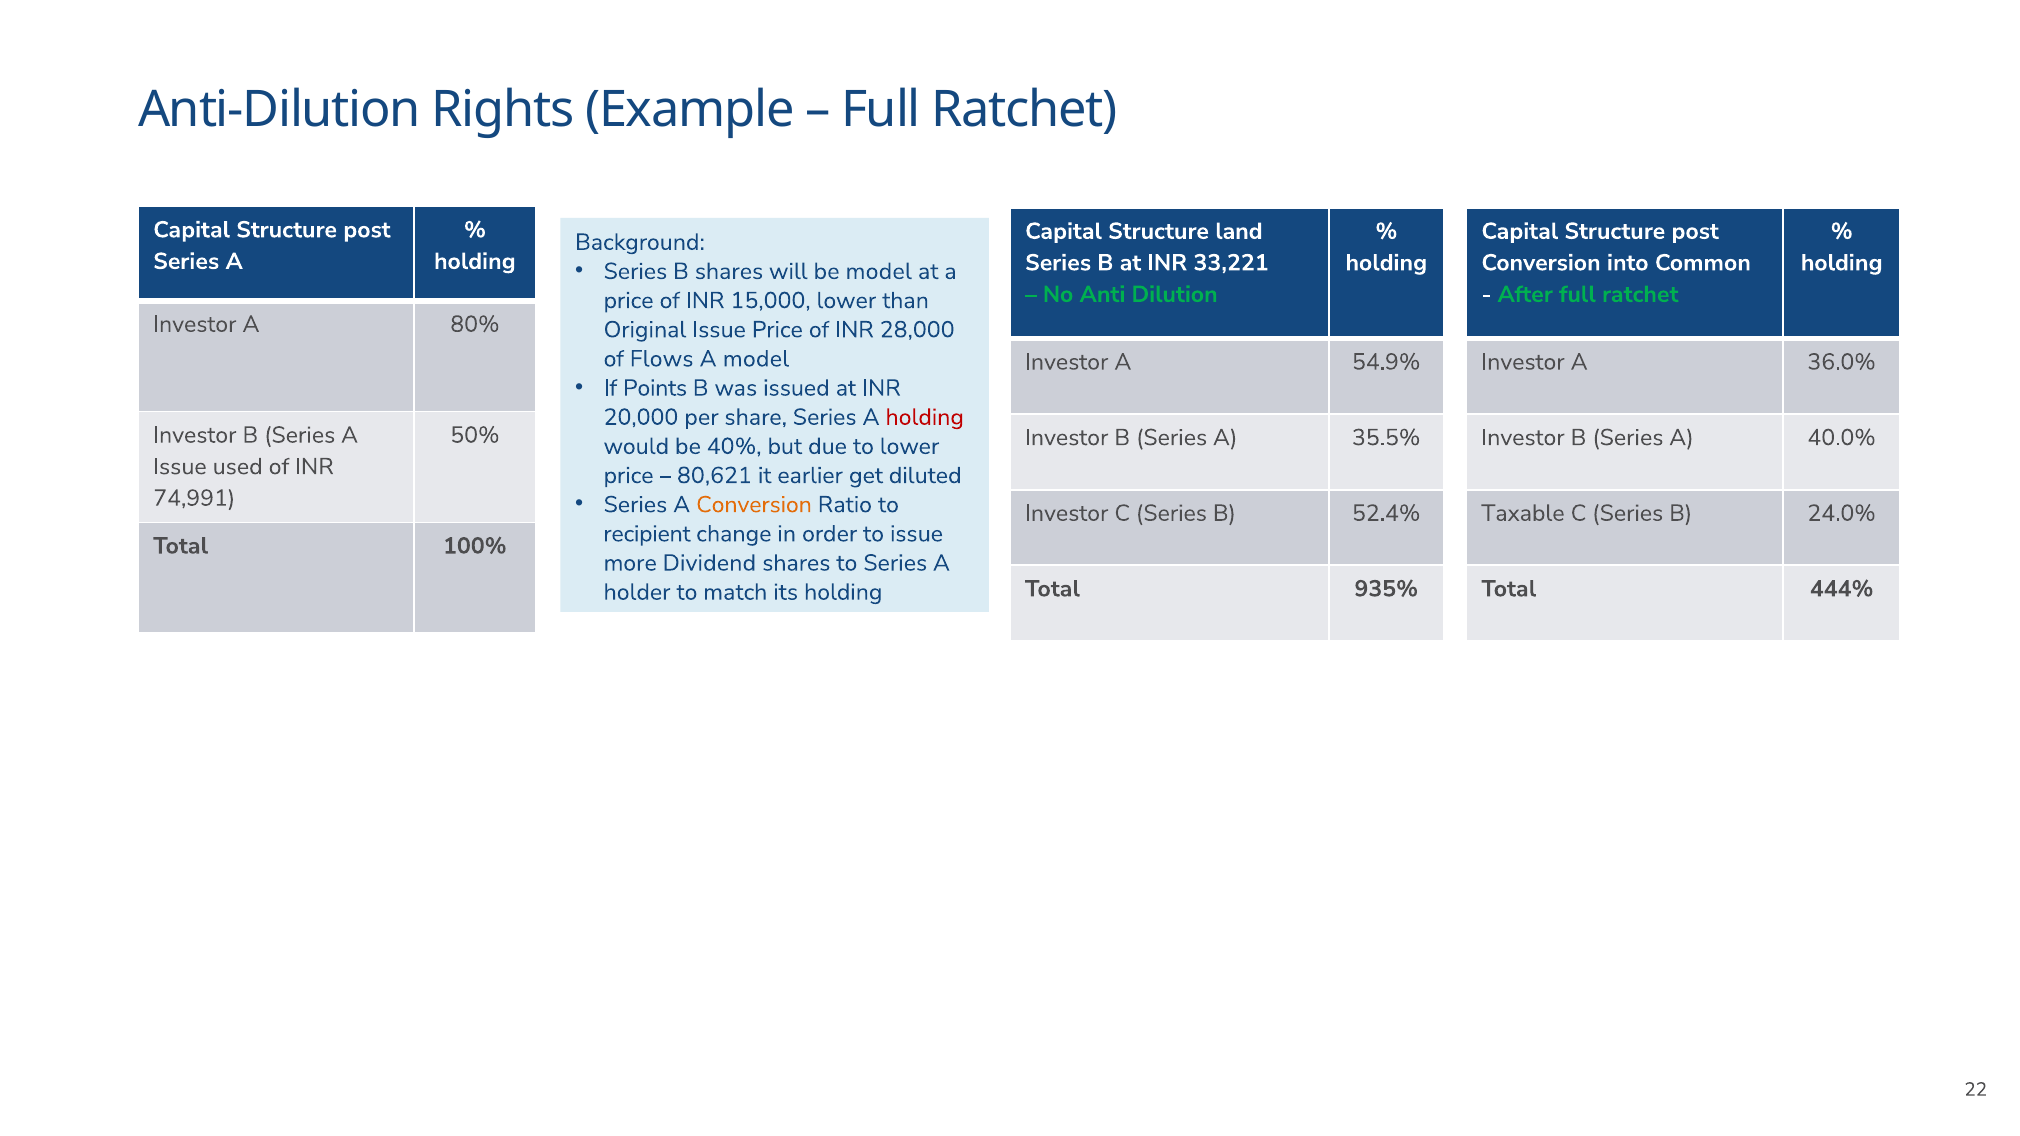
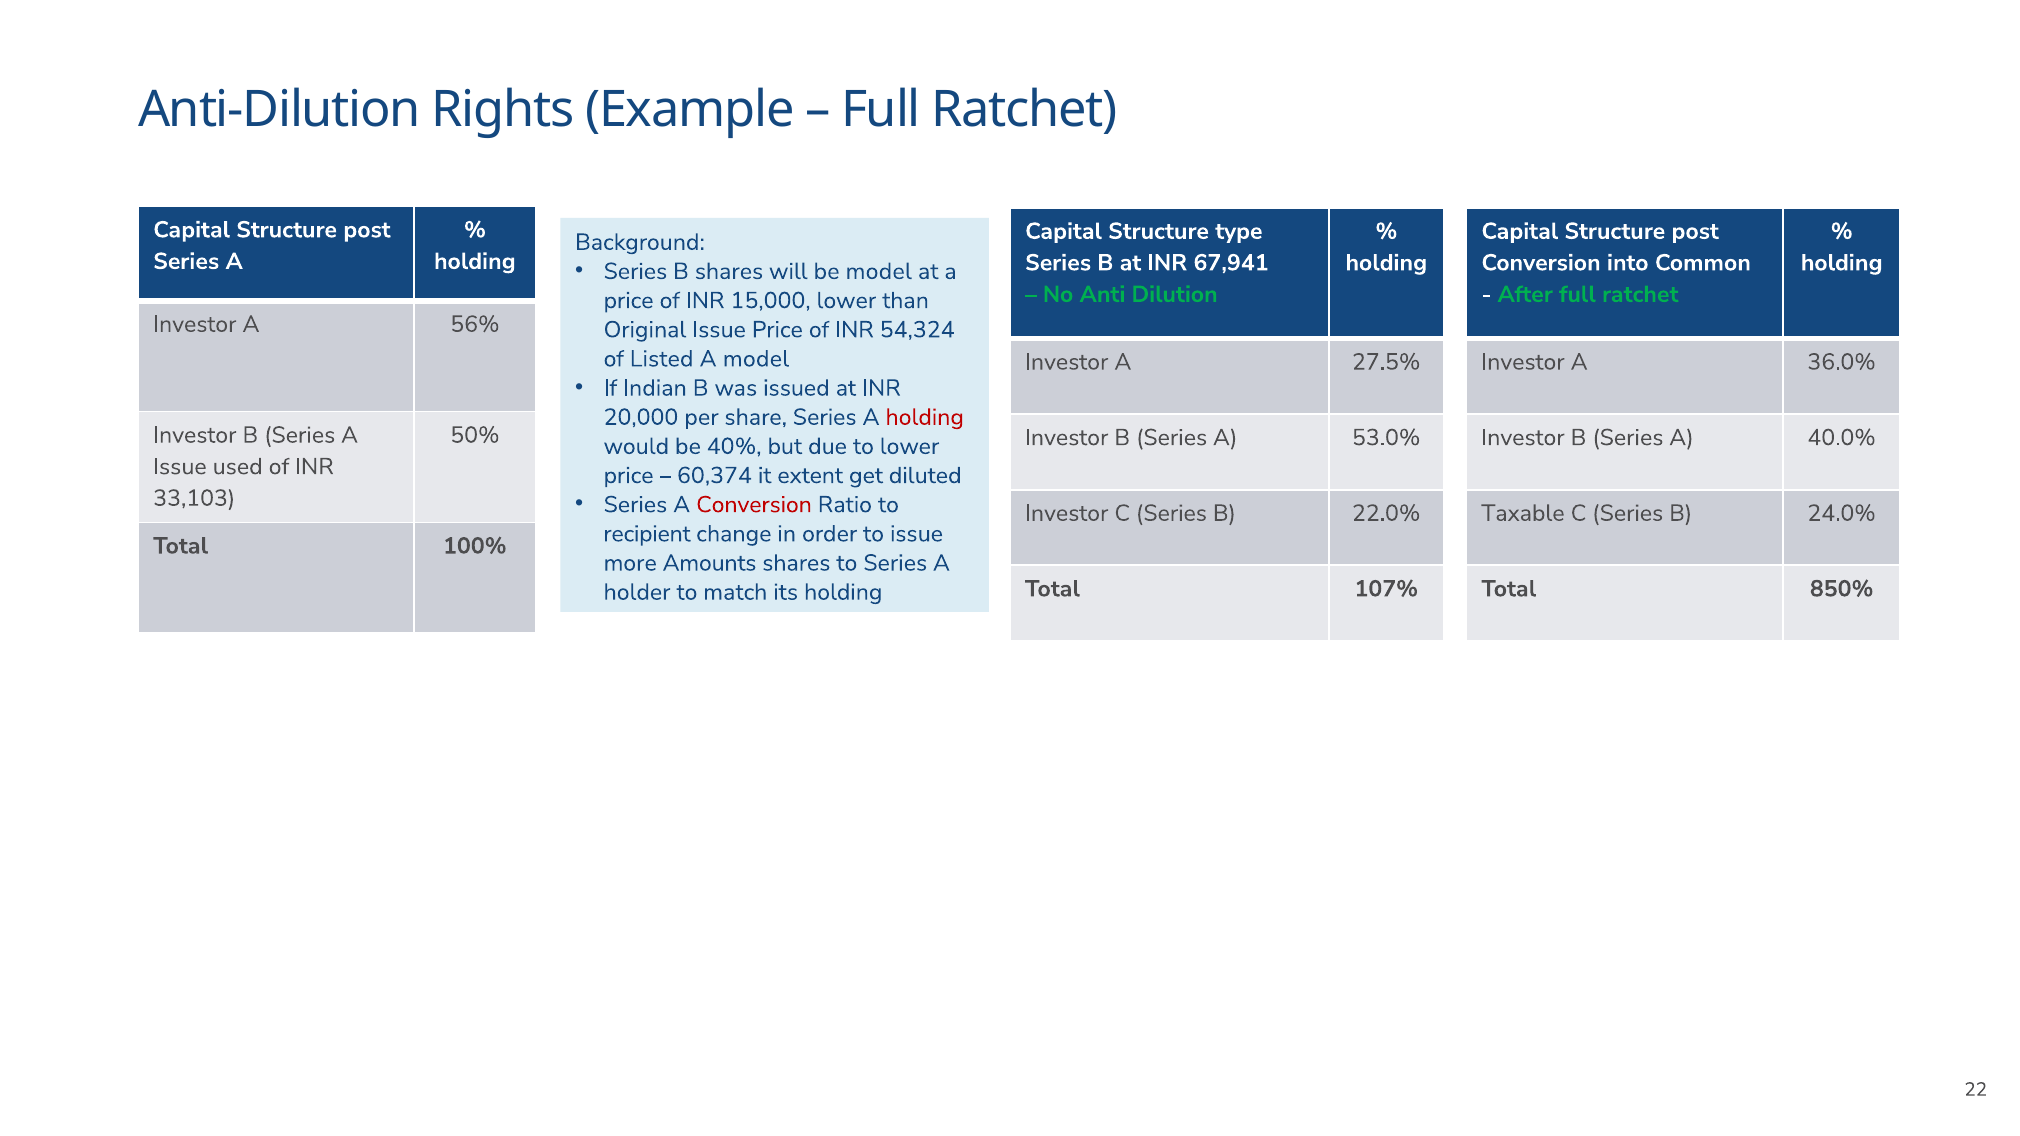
land: land -> type (1239, 231)
33,221: 33,221 -> 67,941 (1231, 263)
80%: 80% -> 56% (475, 324)
28,000: 28,000 -> 54,324 (917, 330)
Flows: Flows -> Listed (662, 359)
54.9%: 54.9% -> 27.5% (1386, 362)
Points: Points -> Indian (655, 388)
35.5%: 35.5% -> 53.0% (1386, 438)
80,621: 80,621 -> 60,374 (714, 476)
earlier: earlier -> extent (810, 476)
74,991: 74,991 -> 33,103 (194, 498)
Conversion colour: orange -> red (754, 505)
52.4%: 52.4% -> 22.0% (1386, 513)
Dividend: Dividend -> Amounts (710, 563)
935%: 935% -> 107% (1386, 589)
444%: 444% -> 850% (1842, 589)
